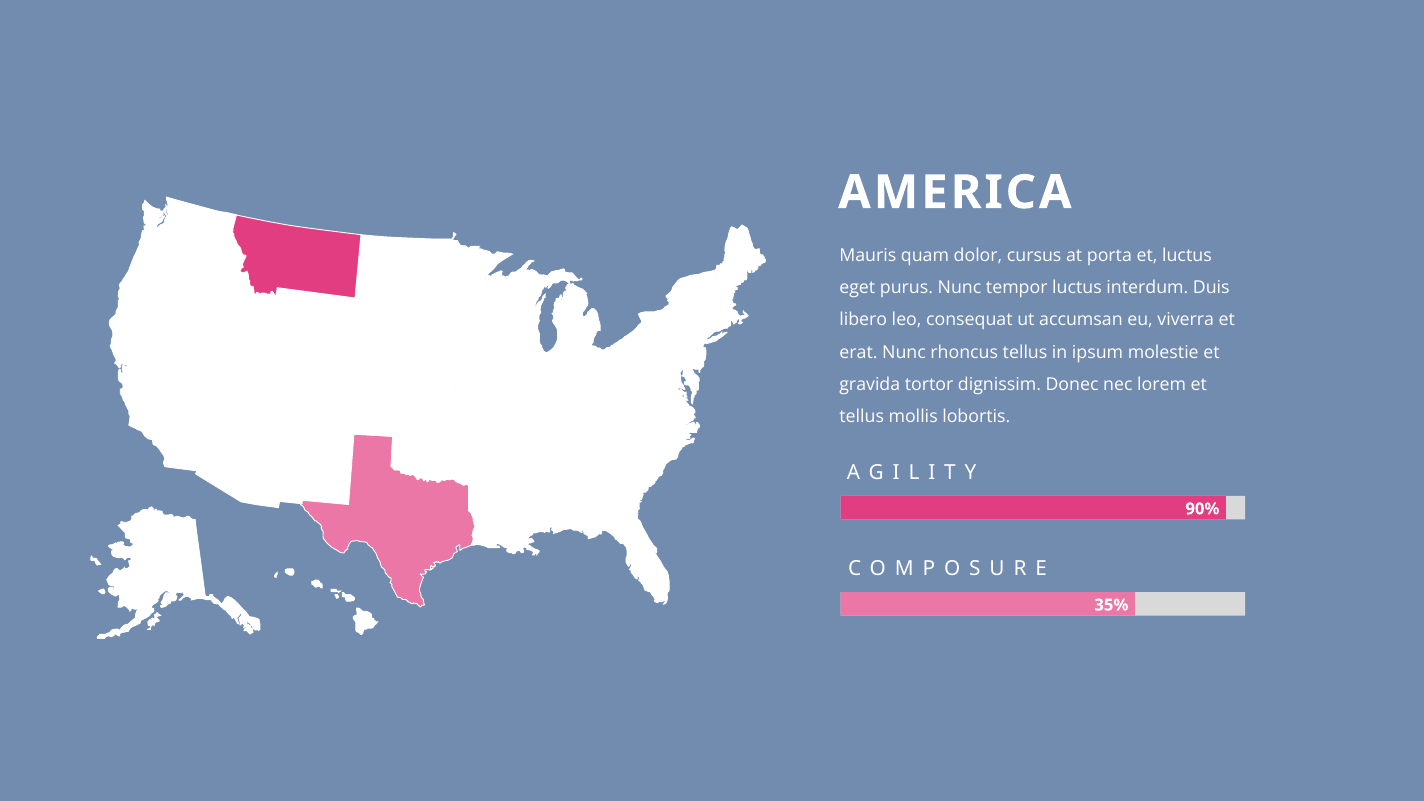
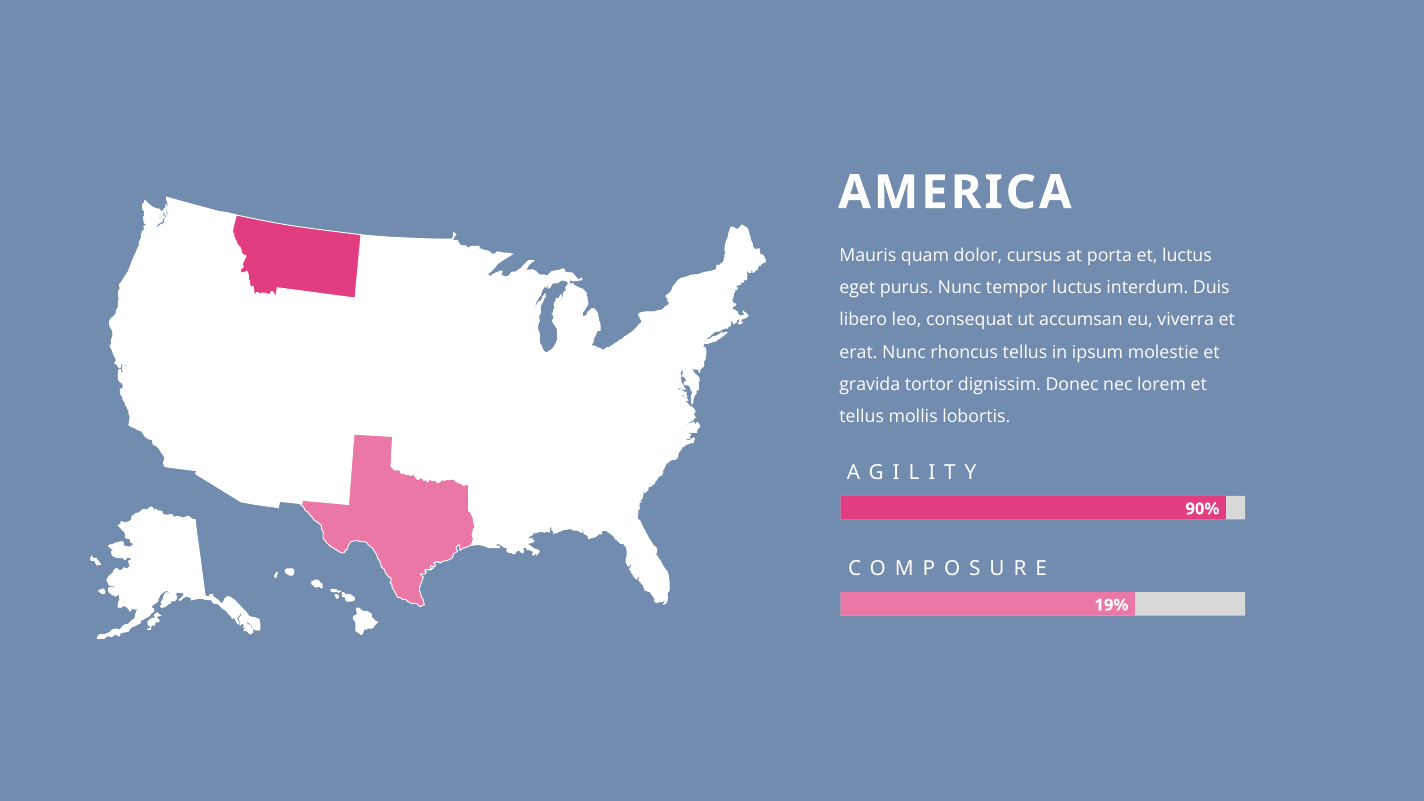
35%: 35% -> 19% (1111, 605)
